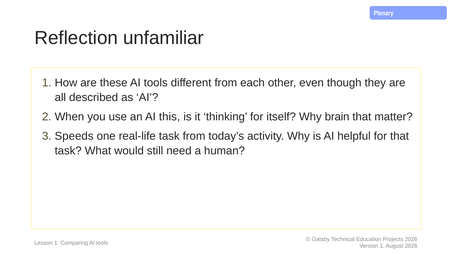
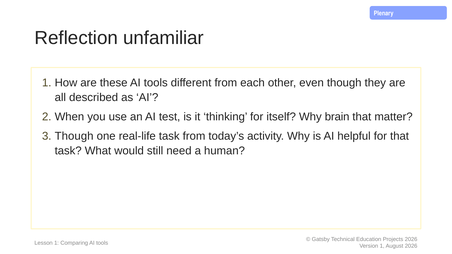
this: this -> test (170, 117)
Speeds: Speeds -> Though (74, 136)
